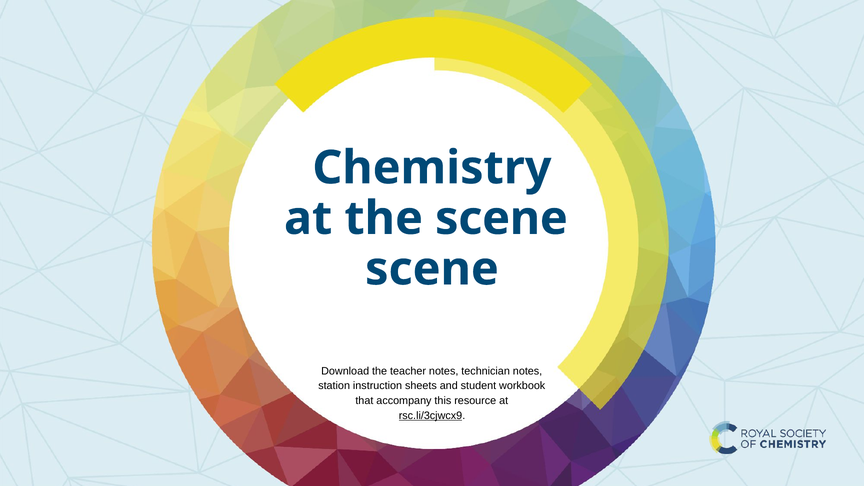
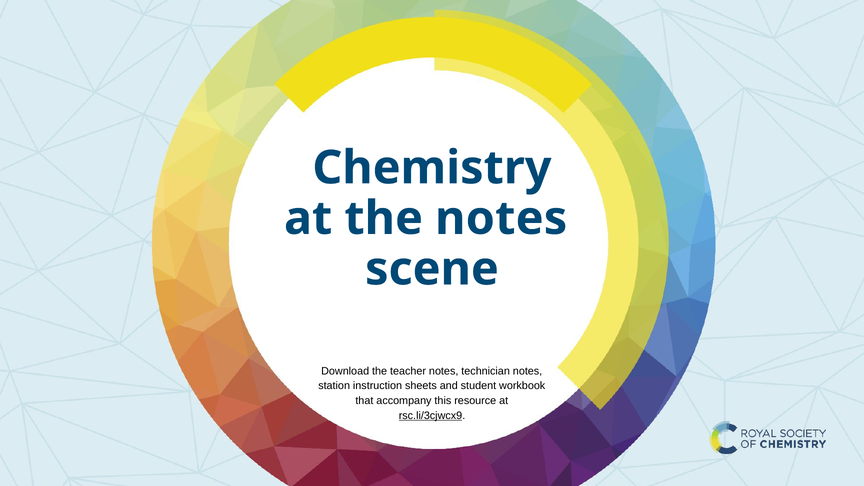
the scene: scene -> notes (501, 218)
